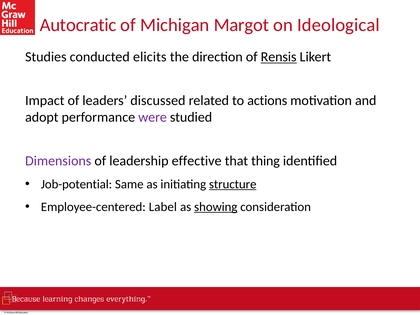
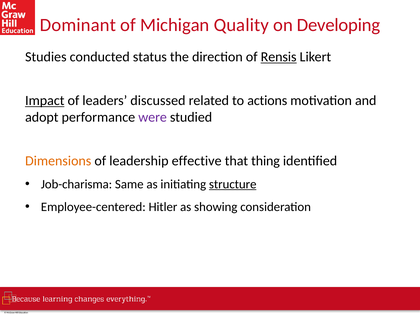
Autocratic: Autocratic -> Dominant (78, 25)
Margot: Margot -> Quality (241, 25)
Ideological: Ideological -> Developing (339, 25)
elicits: elicits -> status (150, 57)
Impact underline: none -> present (45, 101)
Dimensions colour: purple -> orange (58, 161)
Job-potential: Job-potential -> Job-charisma (77, 184)
Label: Label -> Hitler (163, 207)
showing underline: present -> none (216, 207)
